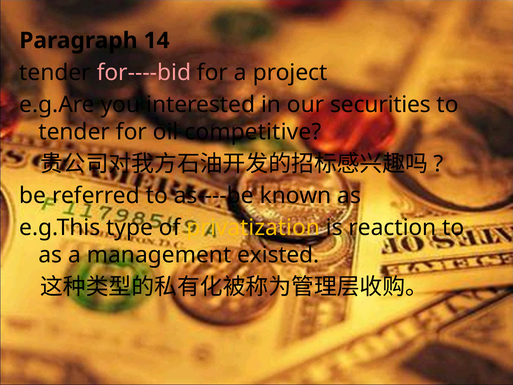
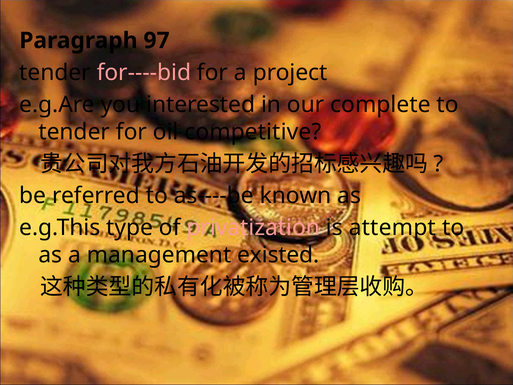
14: 14 -> 97 (157, 41)
securities: securities -> complete (380, 104)
privatization colour: yellow -> pink (253, 228)
reaction: reaction -> attempt (392, 228)
